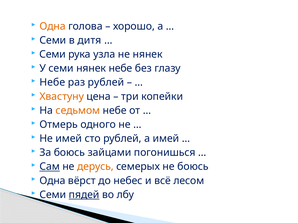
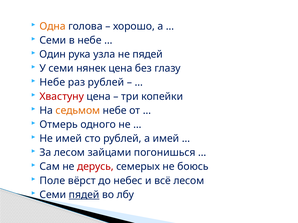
в дитя: дитя -> небе (89, 40)
Семи: Семи -> Один (53, 54)
не нянек: нянек -> пядей (148, 54)
нянек небе: небе -> цена (120, 68)
Хвастуну colour: orange -> red (62, 97)
За боюсь: боюсь -> лесом (69, 153)
Сам underline: present -> none (50, 167)
дерусь colour: orange -> red (95, 167)
Одна: Одна -> Поле (52, 181)
